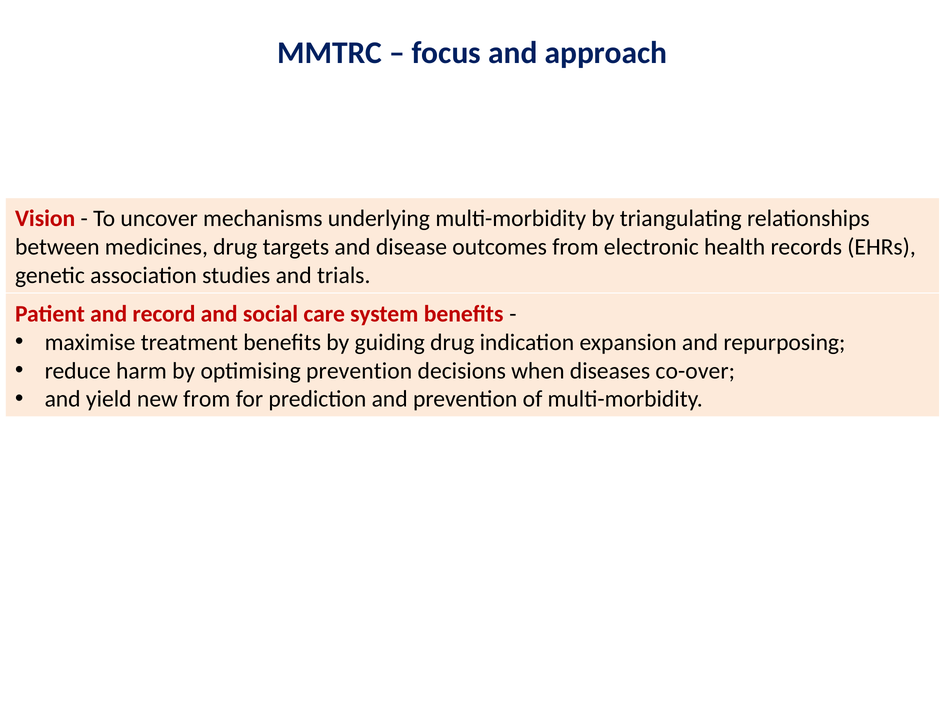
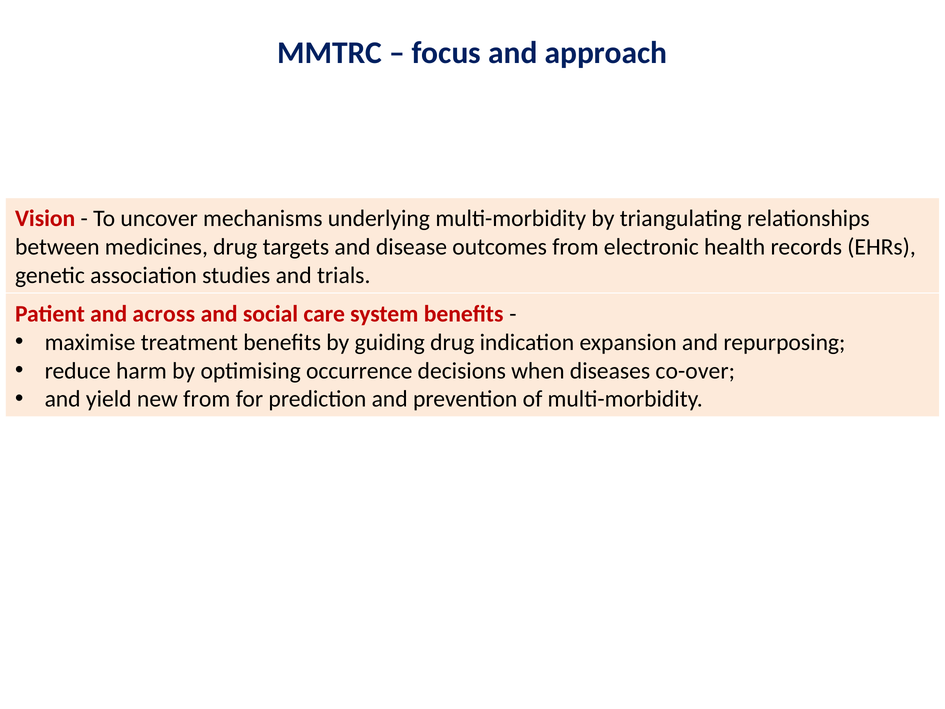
record: record -> across (164, 314)
optimising prevention: prevention -> occurrence (359, 371)
